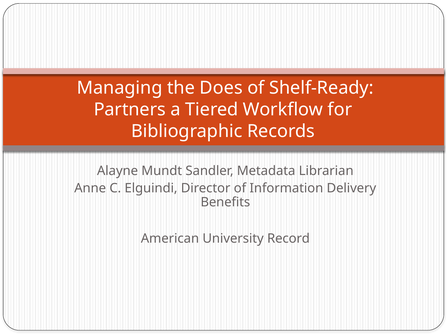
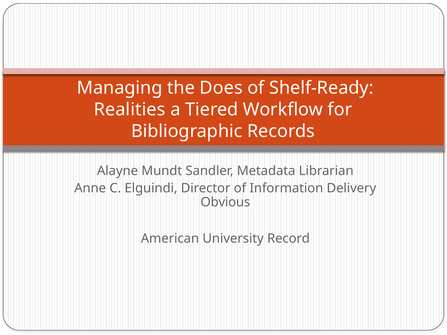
Partners: Partners -> Realities (130, 110)
Benefits: Benefits -> Obvious (225, 203)
